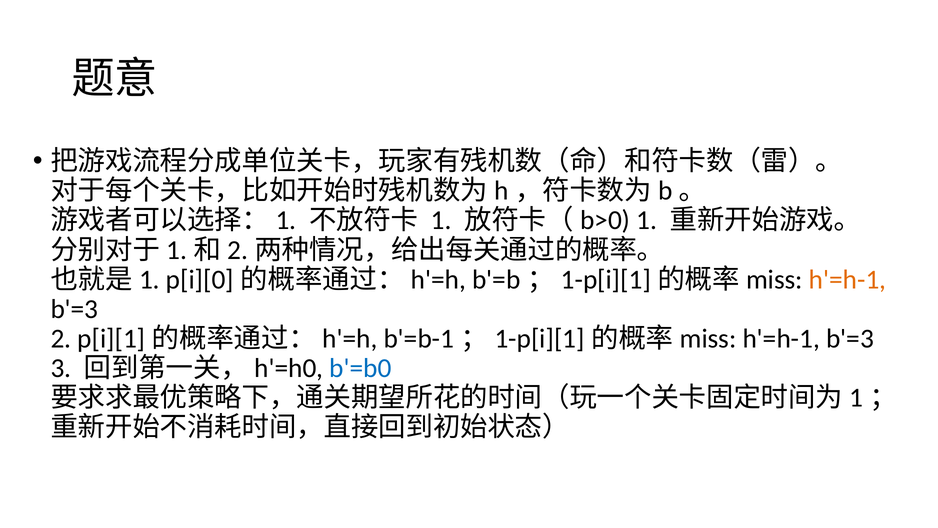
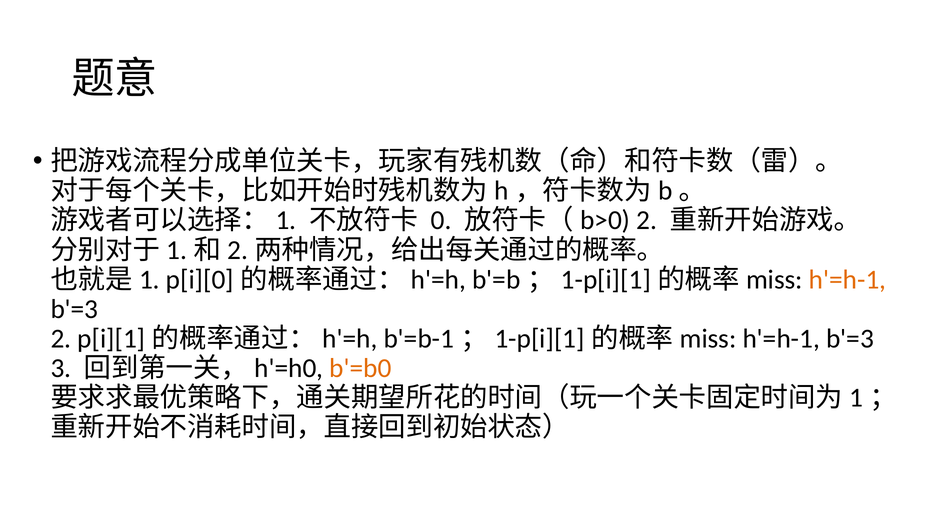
1: 1 -> 0 (441, 220)
1: 1 -> 2 (647, 220)
b'=b0 colour: blue -> orange (361, 368)
